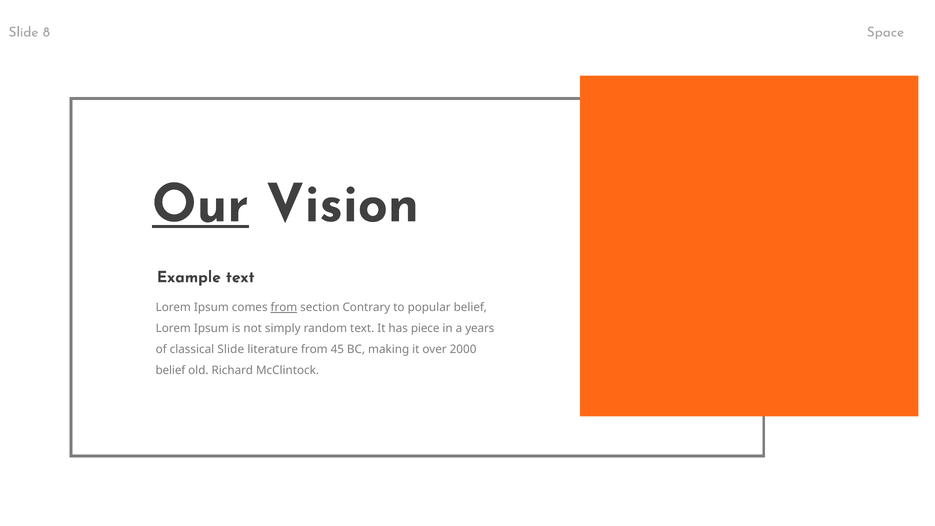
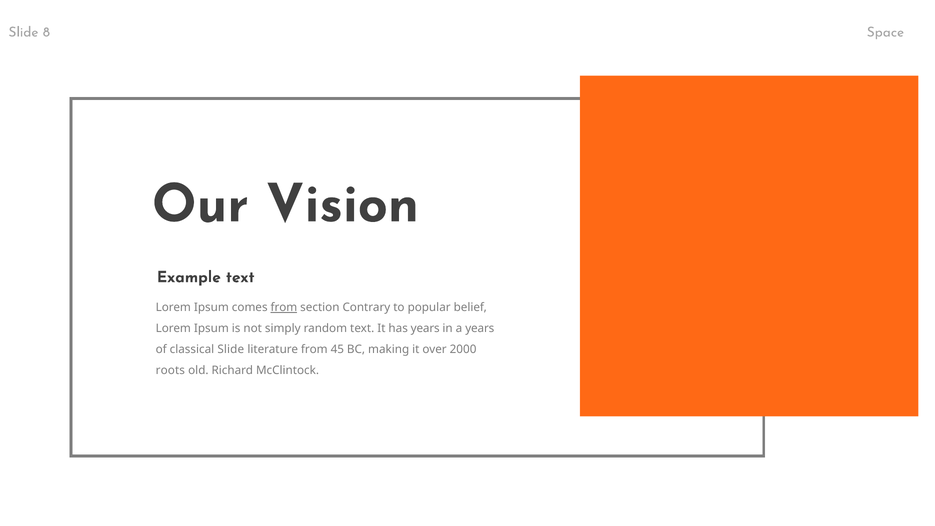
Our underline: present -> none (200, 204)
has piece: piece -> years (425, 328)
belief: belief -> roots (170, 371)
